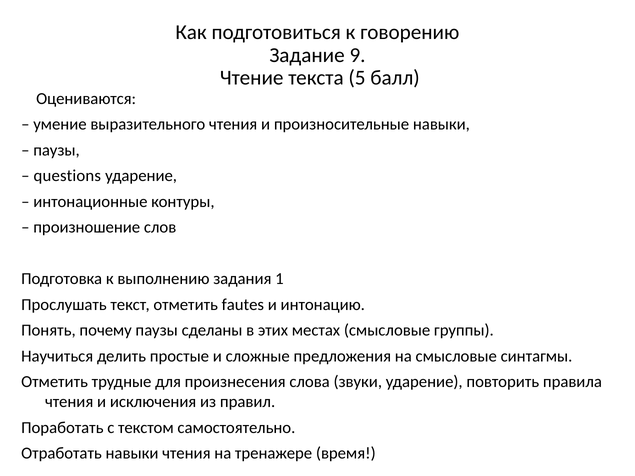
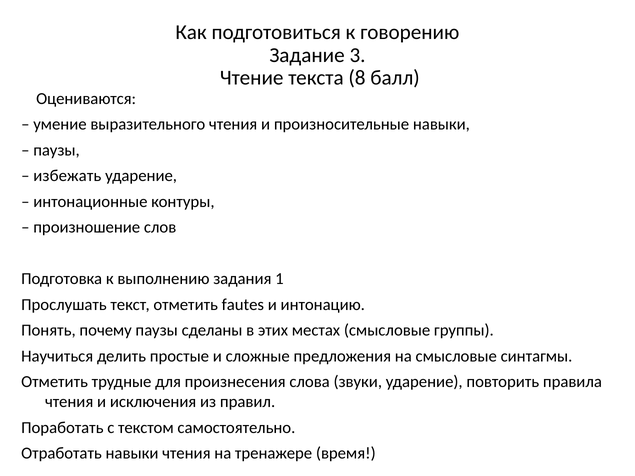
9: 9 -> 3 (358, 55)
5: 5 -> 8 (357, 78)
questions: questions -> избежать (67, 176)
